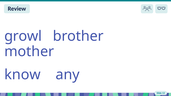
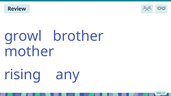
know: know -> rising (23, 75)
